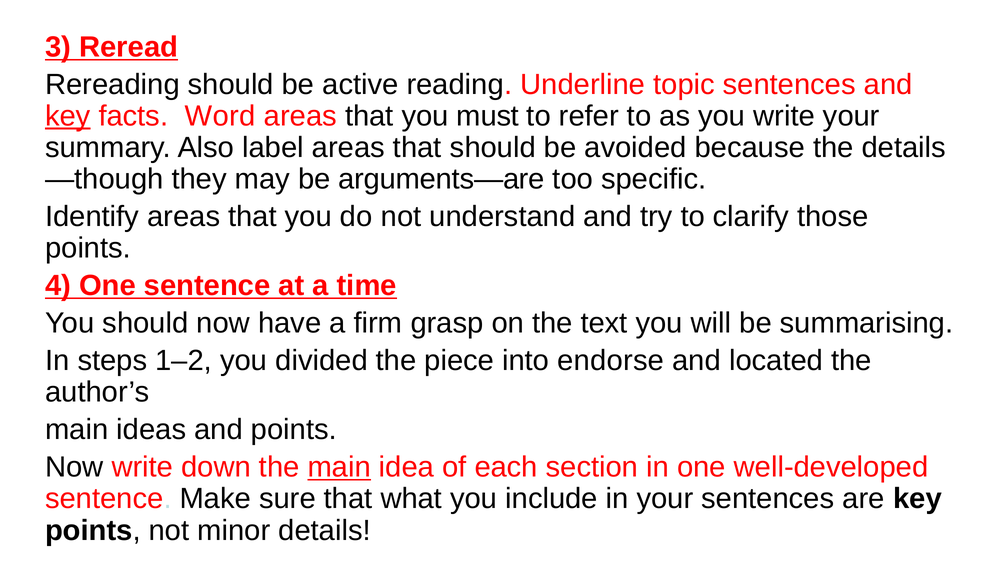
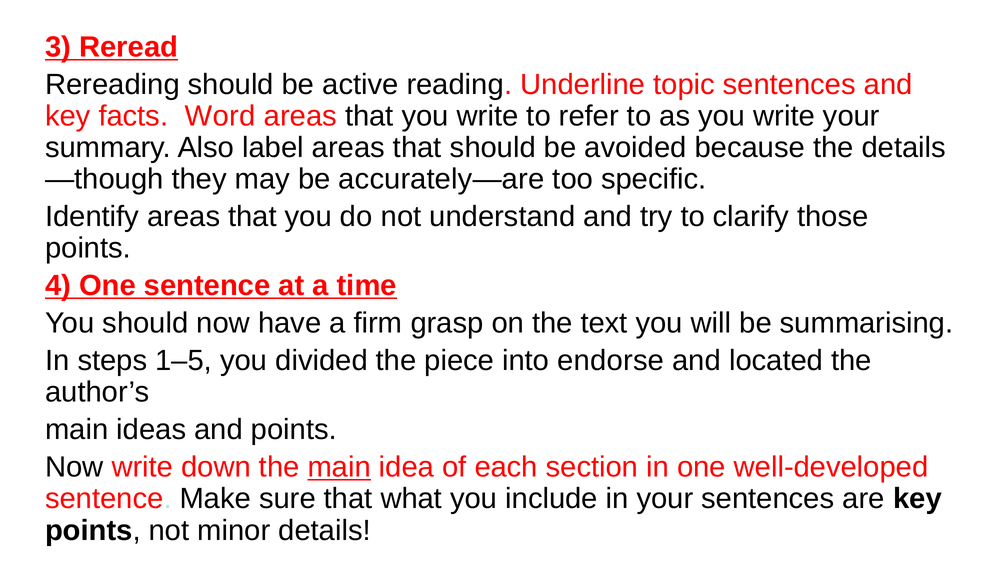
key underline: present -> none (68, 116)
that you must: must -> write (488, 116)
arguments—are: arguments—are -> accurately—are (441, 179)
1–2: 1–2 -> 1–5 (184, 361)
